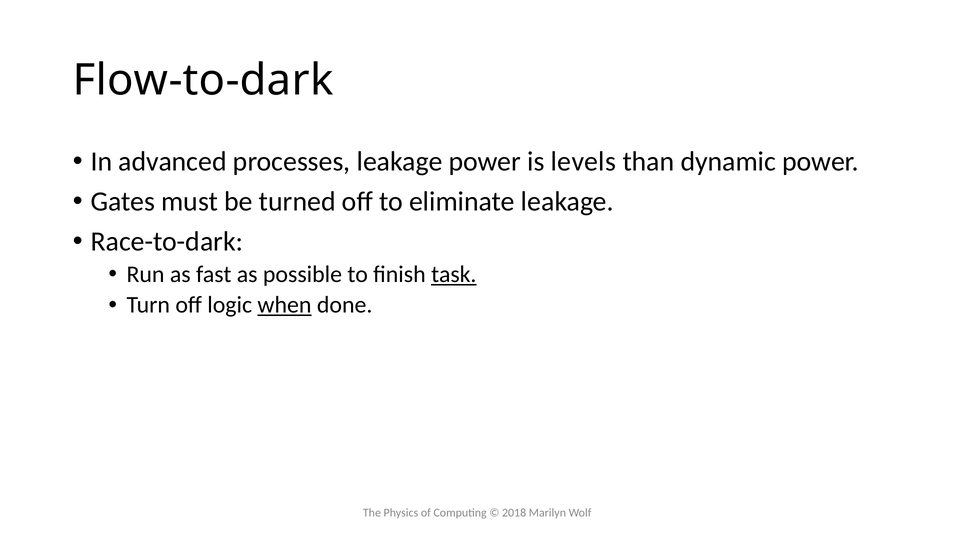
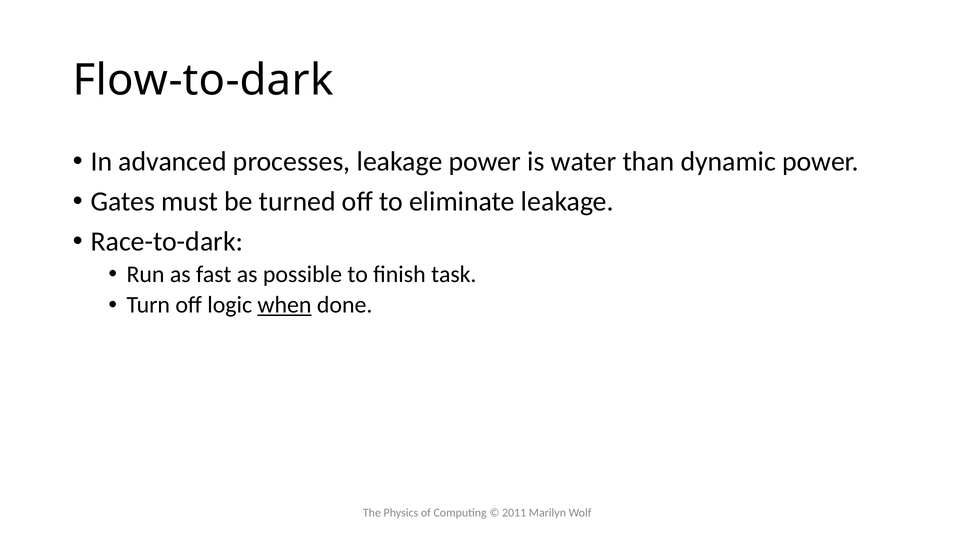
levels: levels -> water (584, 161)
task underline: present -> none (454, 274)
2018: 2018 -> 2011 (514, 513)
